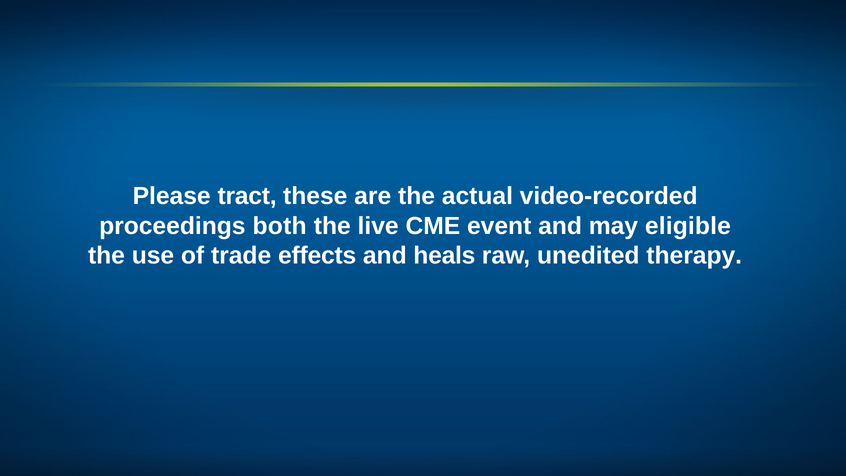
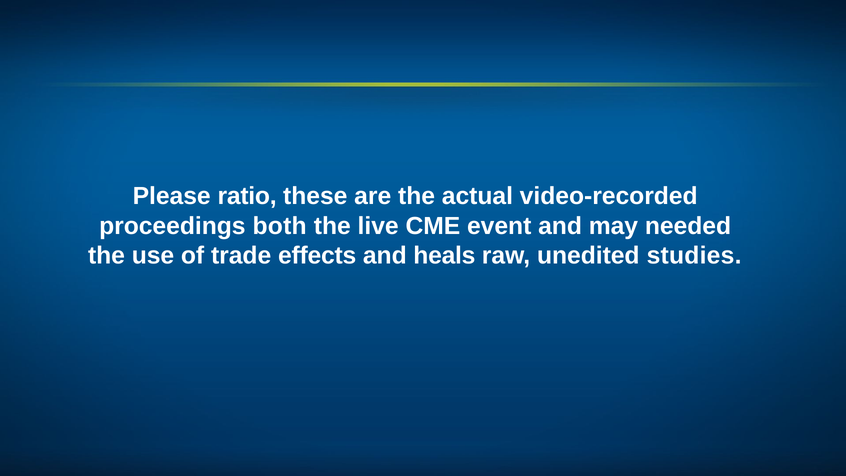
tract: tract -> ratio (247, 196)
eligible: eligible -> needed (688, 226)
therapy: therapy -> studies (694, 255)
